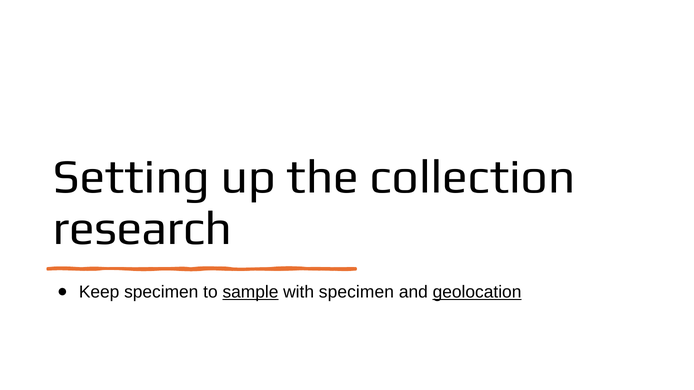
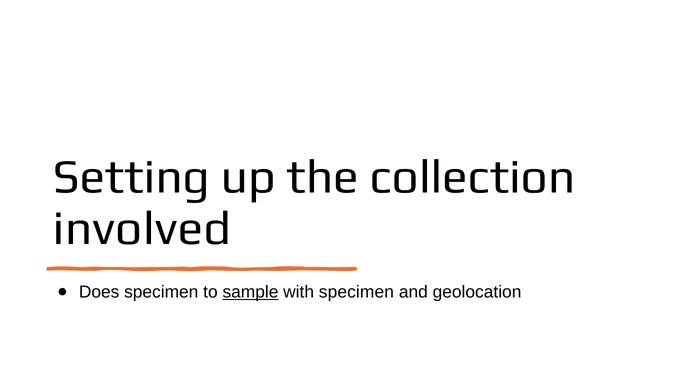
research: research -> involved (142, 229)
Keep: Keep -> Does (99, 292)
geolocation underline: present -> none (477, 292)
